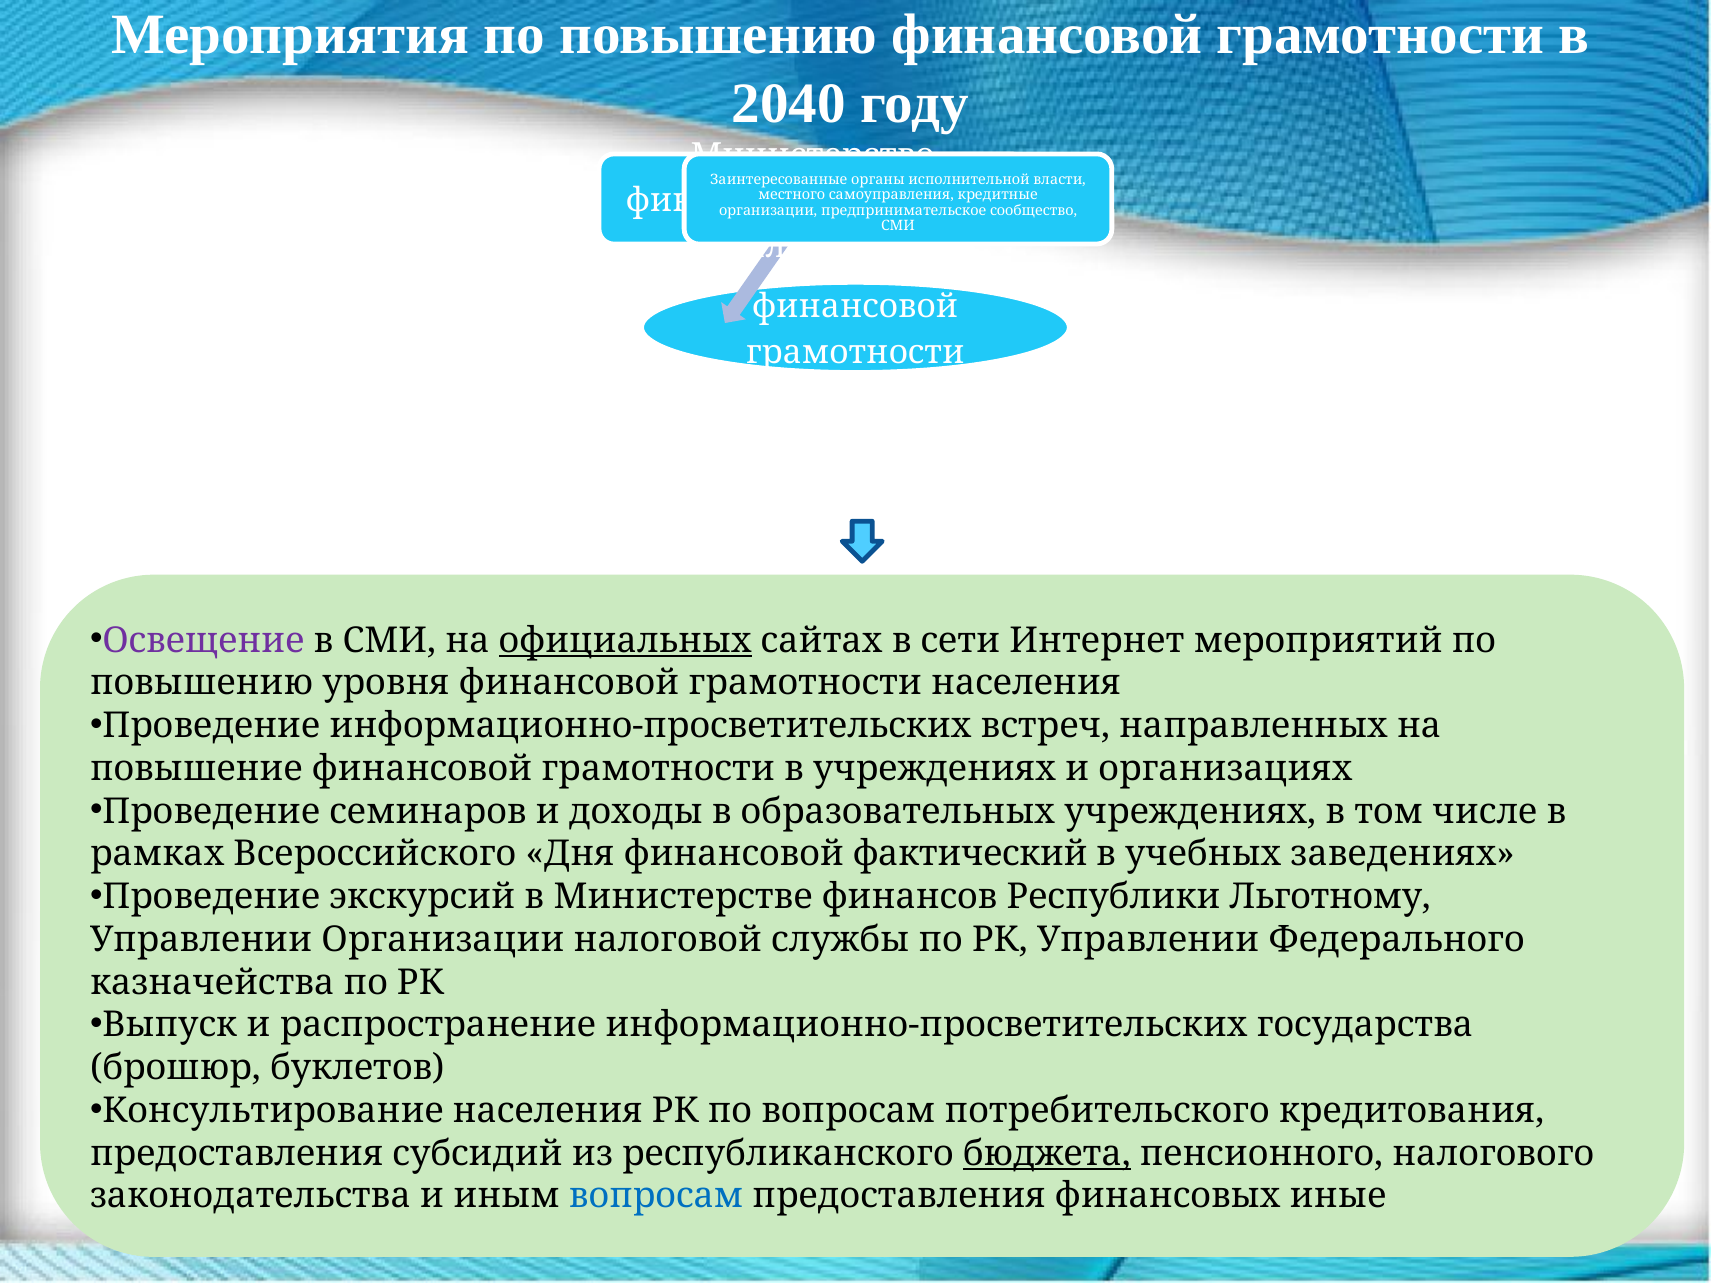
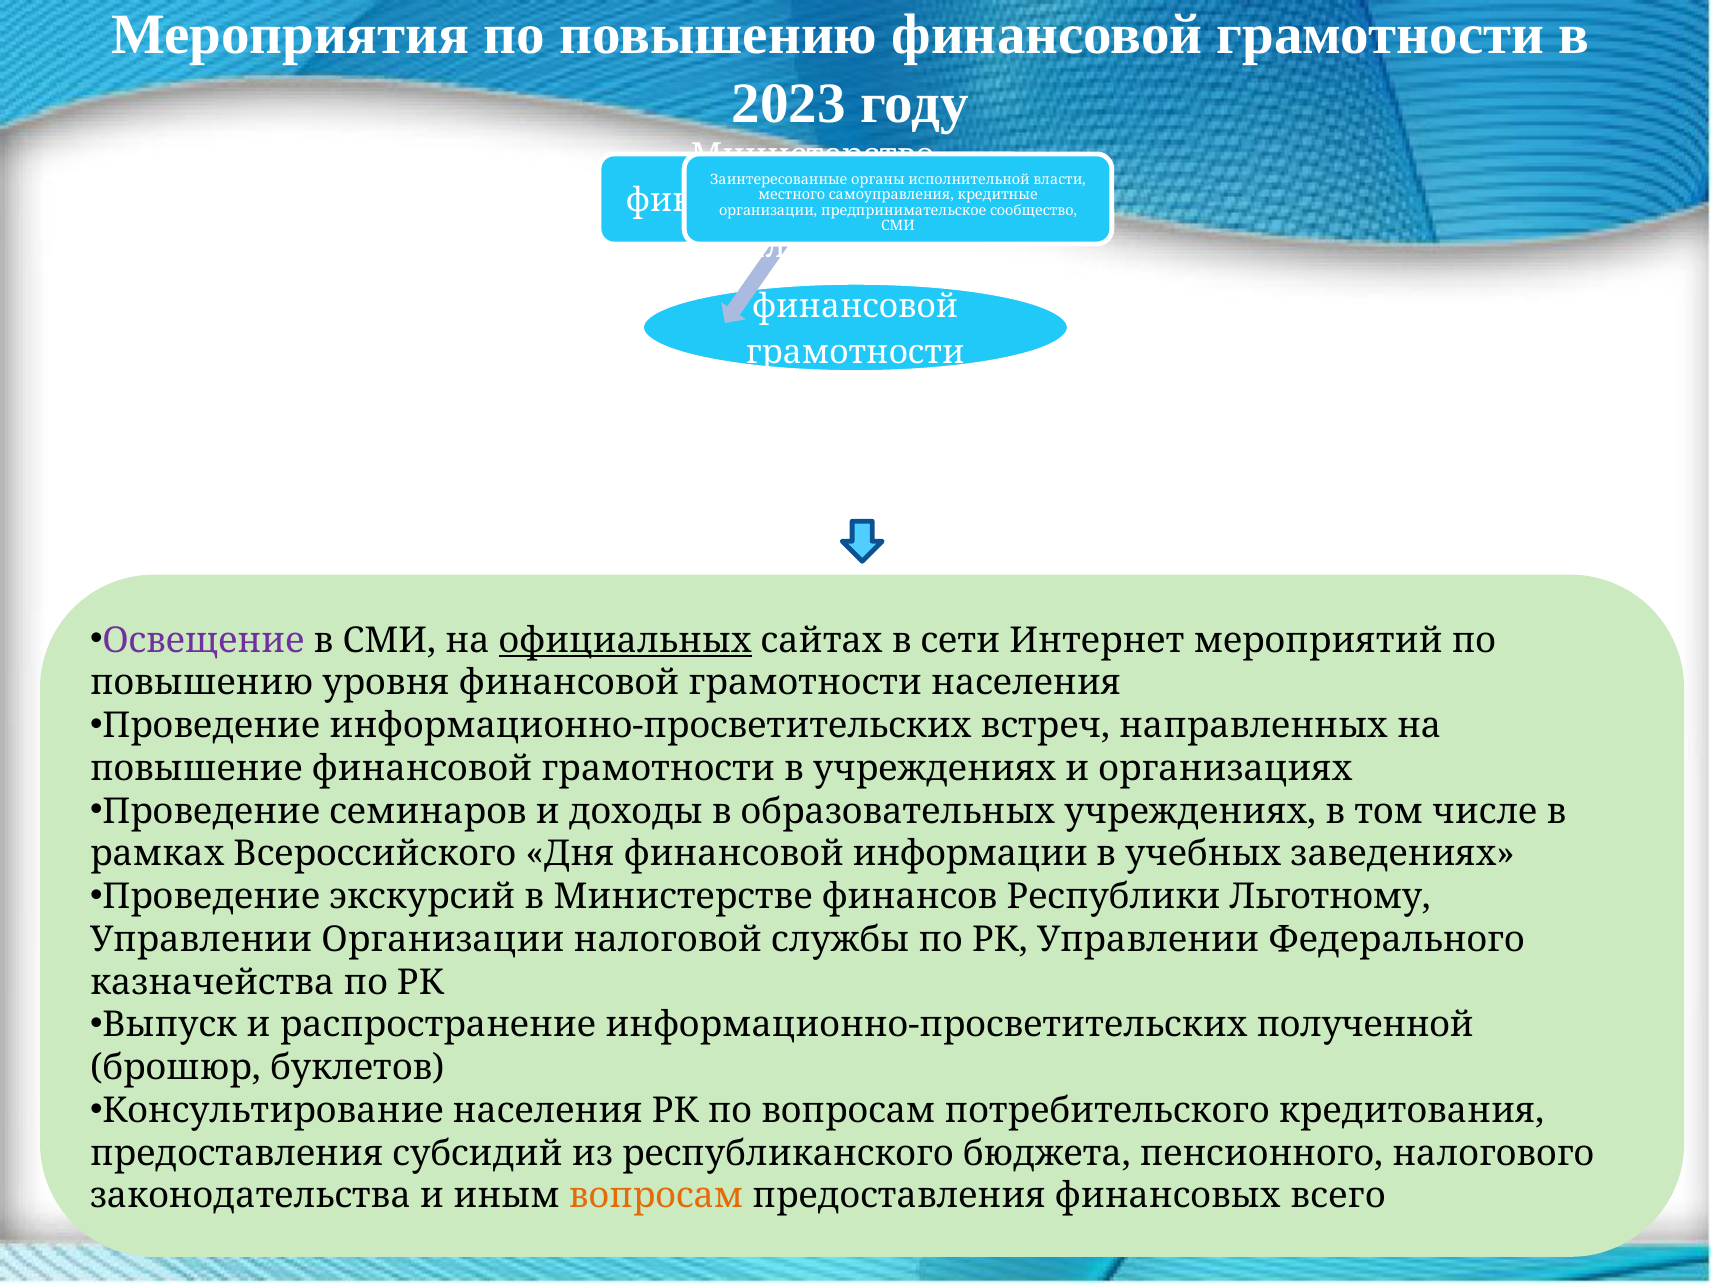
2040: 2040 -> 2023 (789, 103)
фактический: фактический -> информации (970, 854)
государства: государства -> полученной (1365, 1025)
бюджета underline: present -> none (1047, 1154)
вопросам colour: blue -> orange (656, 1196)
иные: иные -> всего (1338, 1196)
